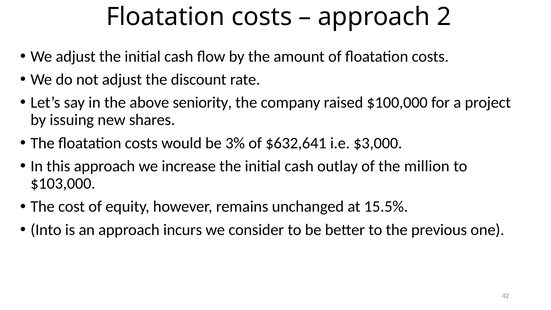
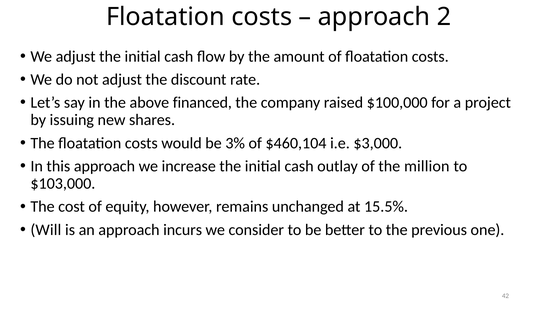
seniority: seniority -> financed (202, 103)
$632,641: $632,641 -> $460,104 (296, 143)
Into: Into -> Will (46, 230)
